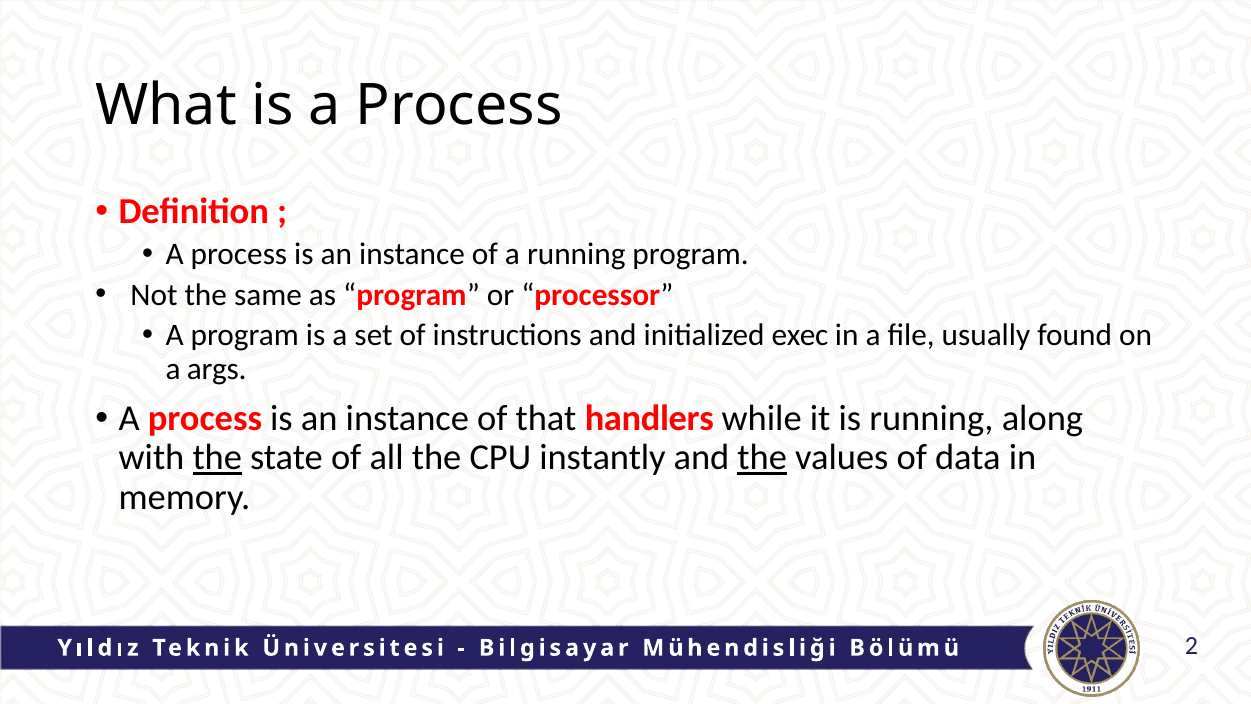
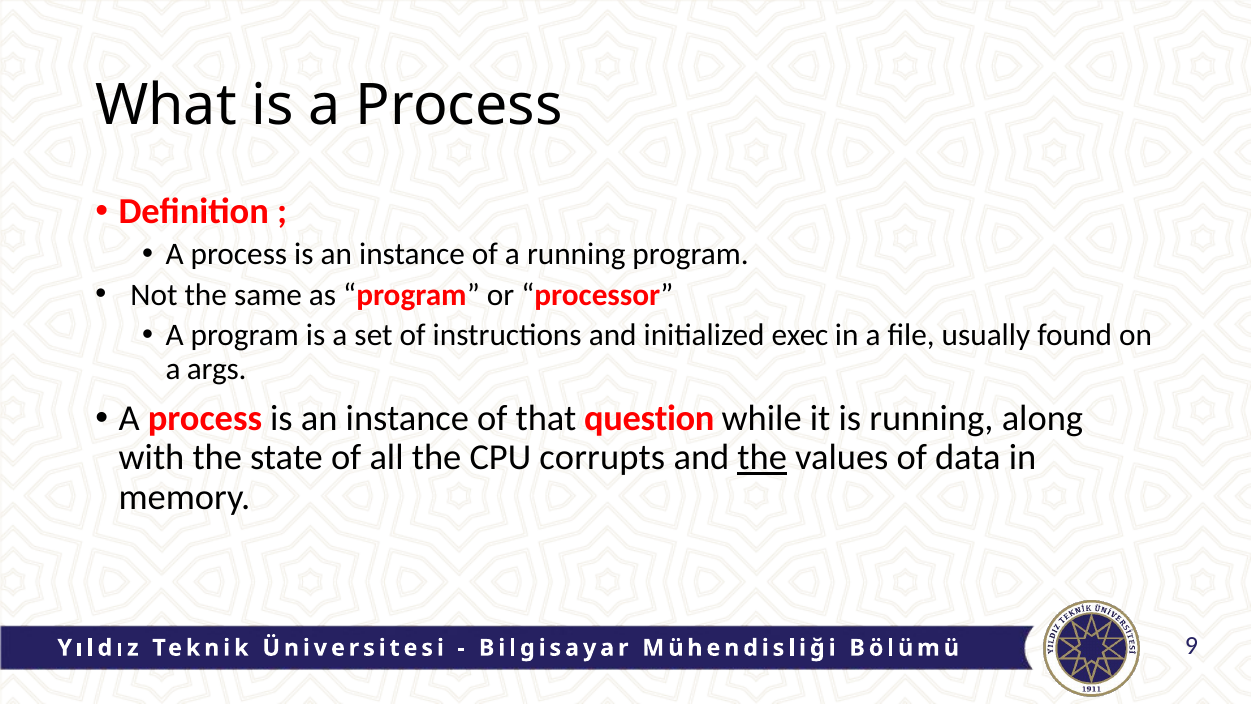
handlers: handlers -> question (649, 418)
the underline: present -> none (217, 458)
instantly: instantly -> corrupts (602, 458)
2: 2 -> 9 (1191, 646)
